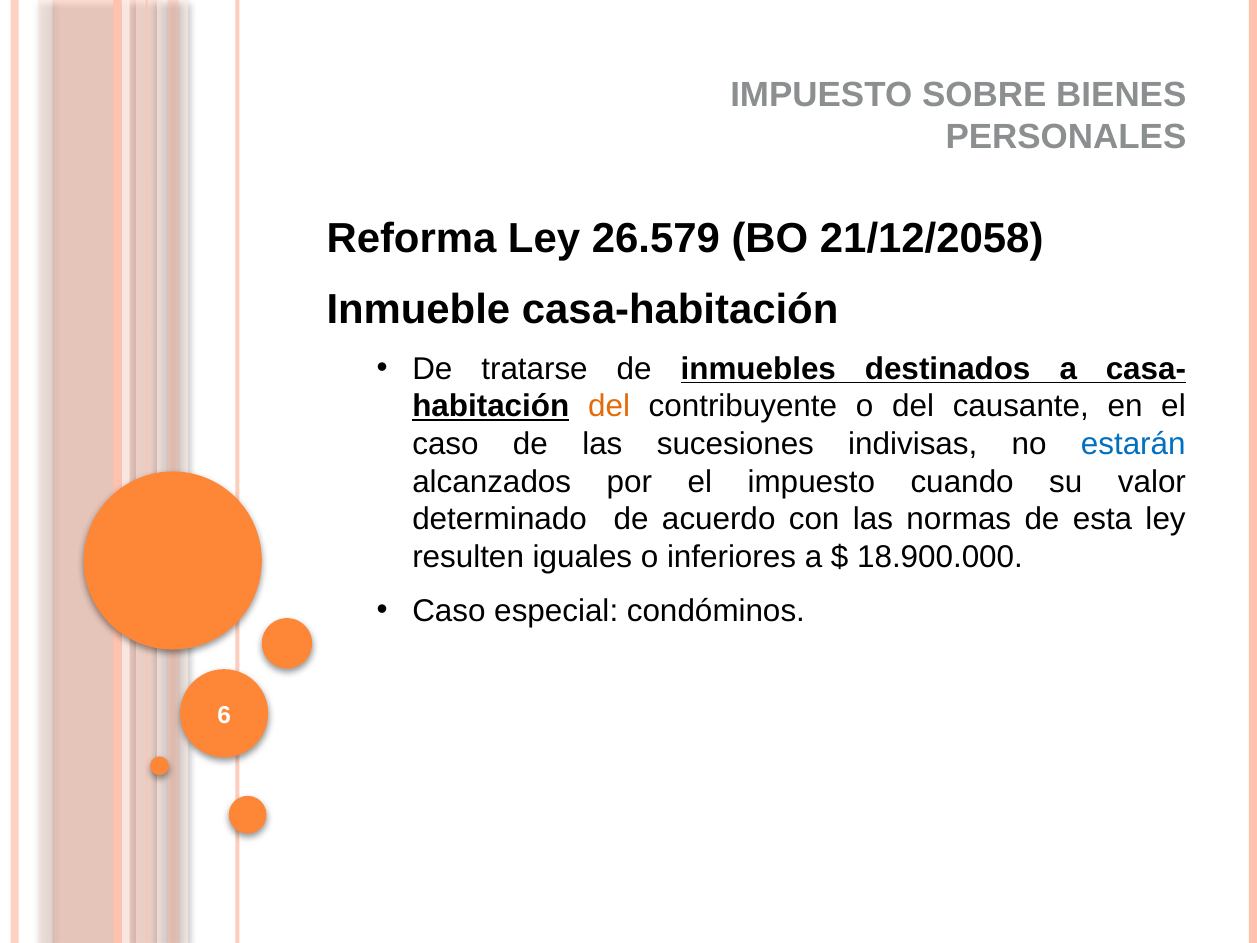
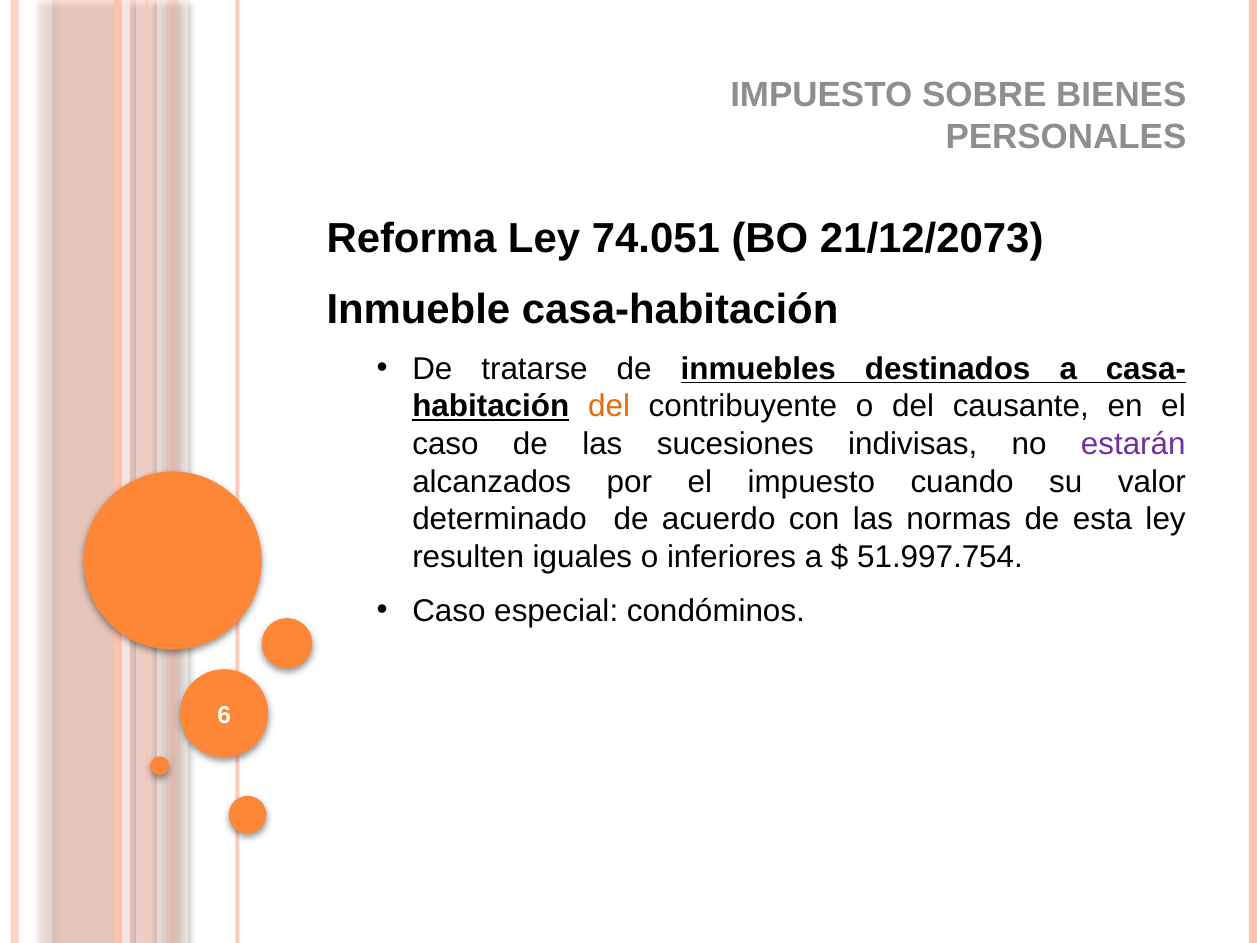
26.579: 26.579 -> 74.051 (656, 238)
21/12/2058: 21/12/2058 -> 21/12/2073 (932, 238)
estarán colour: blue -> purple (1133, 444)
18.900.000: 18.900.000 -> 51.997.754 (940, 557)
